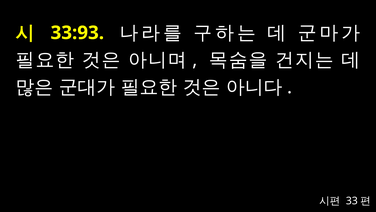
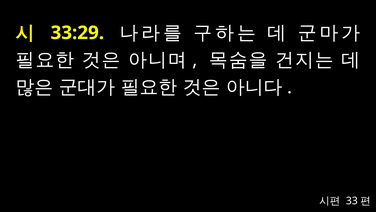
33:93: 33:93 -> 33:29 (77, 33)
